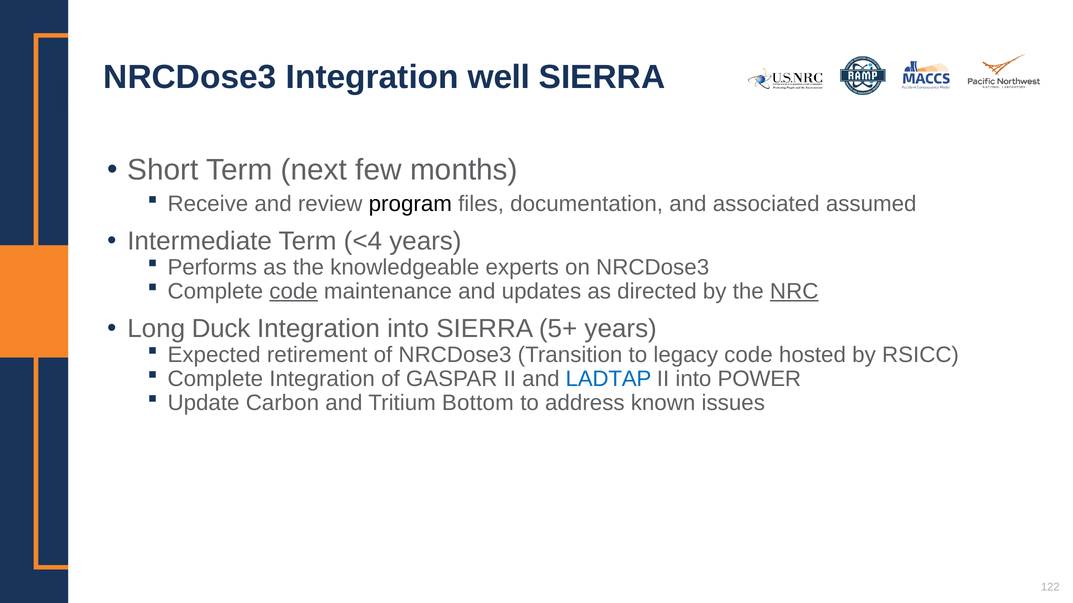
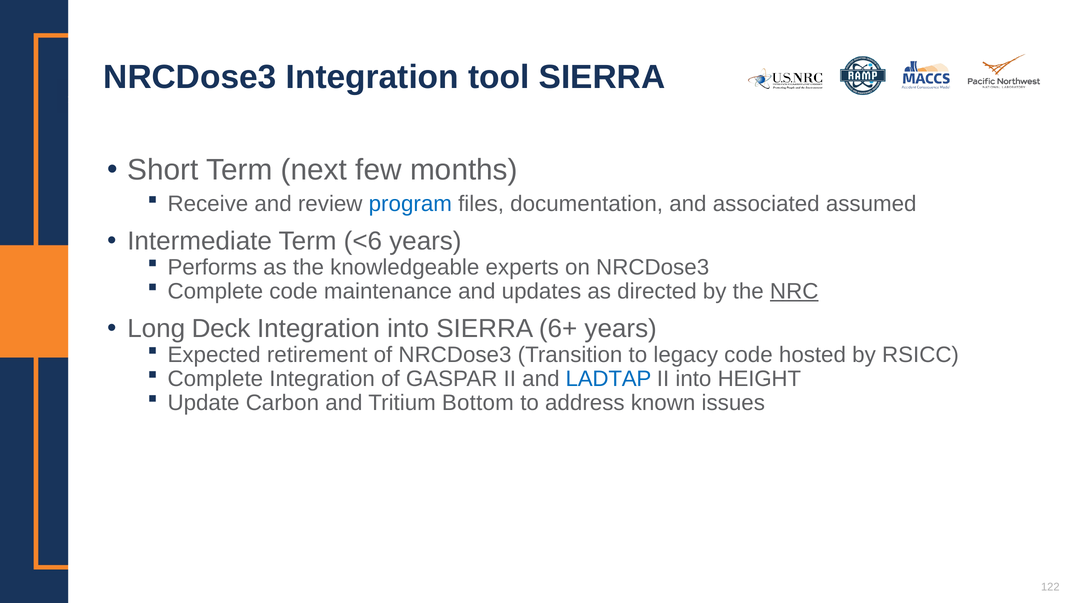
well: well -> tool (499, 77)
program colour: black -> blue (410, 204)
<4: <4 -> <6 (363, 241)
code underline: present -> none (294, 292)
Duck: Duck -> Deck (221, 329)
5+: 5+ -> 6+ (558, 329)
POWER: POWER -> HEIGHT (759, 379)
